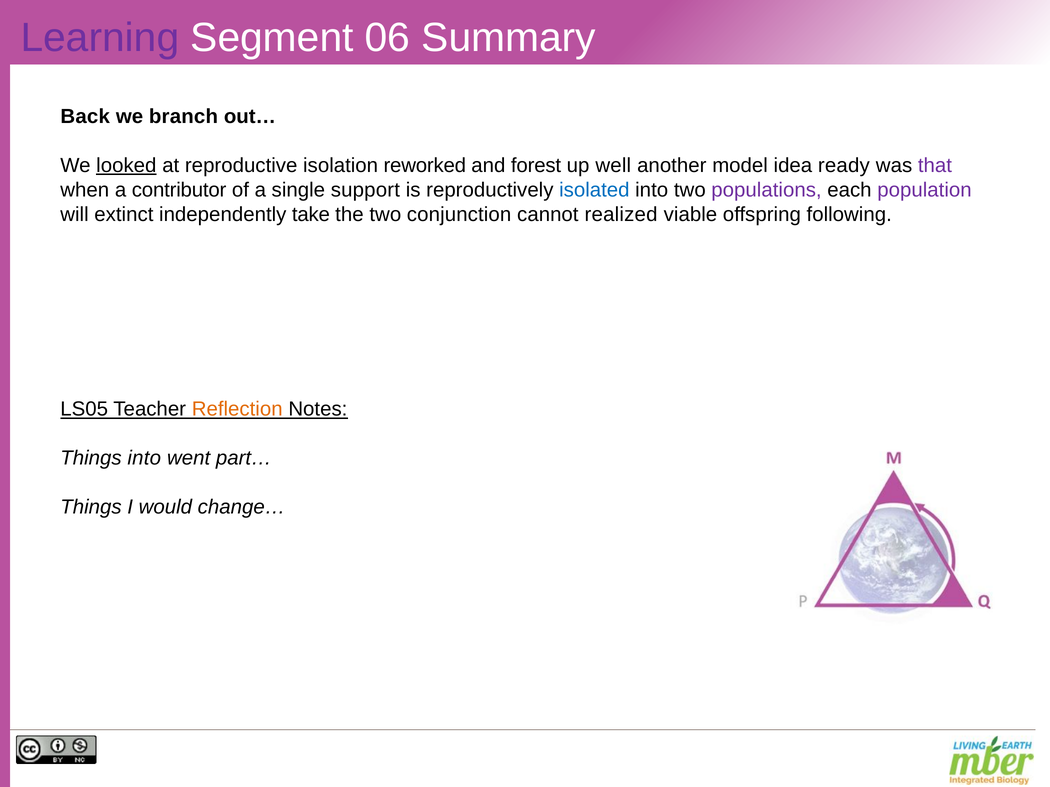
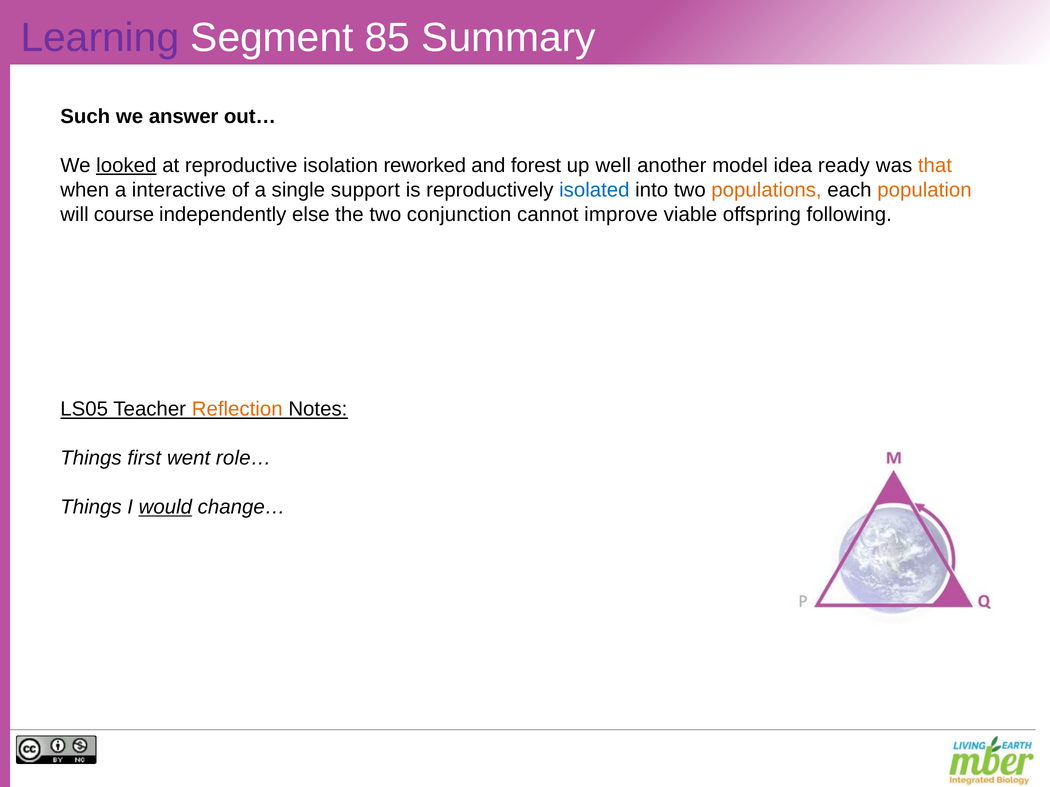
06: 06 -> 85 (387, 38)
Back: Back -> Such (85, 117)
branch: branch -> answer (184, 117)
that colour: purple -> orange (935, 166)
contributor: contributor -> interactive (179, 190)
populations colour: purple -> orange (766, 190)
population colour: purple -> orange (925, 190)
extinct: extinct -> course (124, 215)
take: take -> else (311, 215)
realized: realized -> improve (621, 215)
Things into: into -> first (144, 458)
part…: part… -> role… (244, 458)
would underline: none -> present (165, 507)
